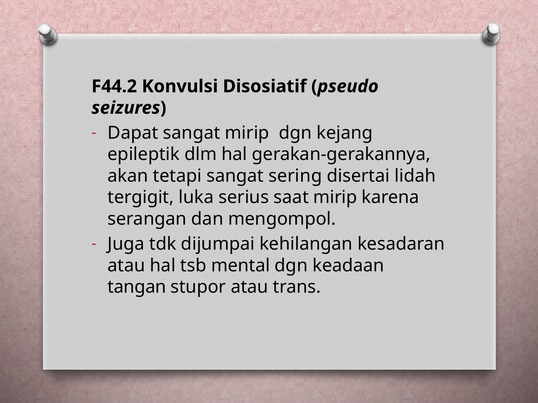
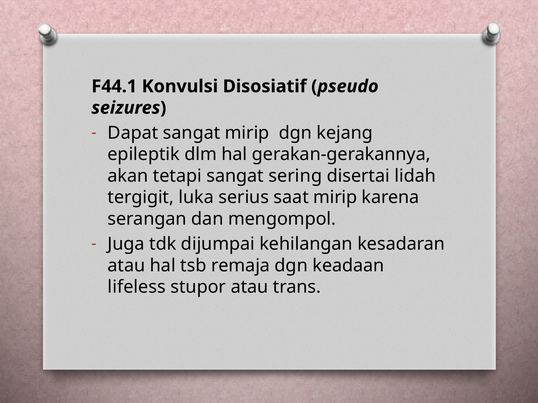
F44.2: F44.2 -> F44.1 (114, 86)
mental: mental -> remaja (241, 266)
tangan: tangan -> lifeless (137, 287)
